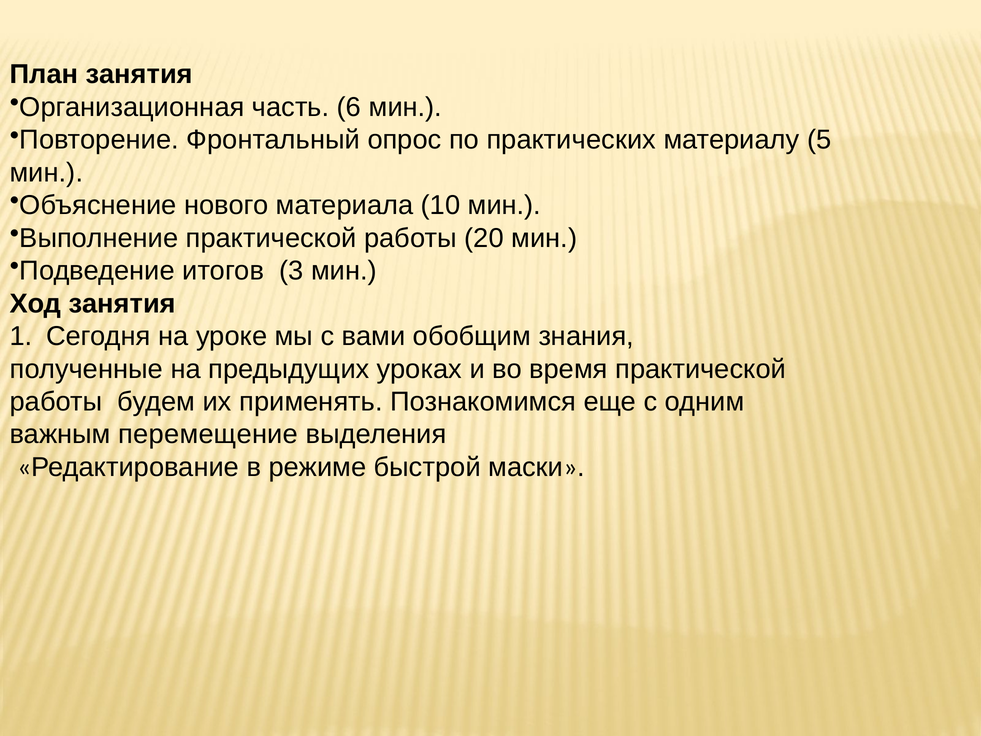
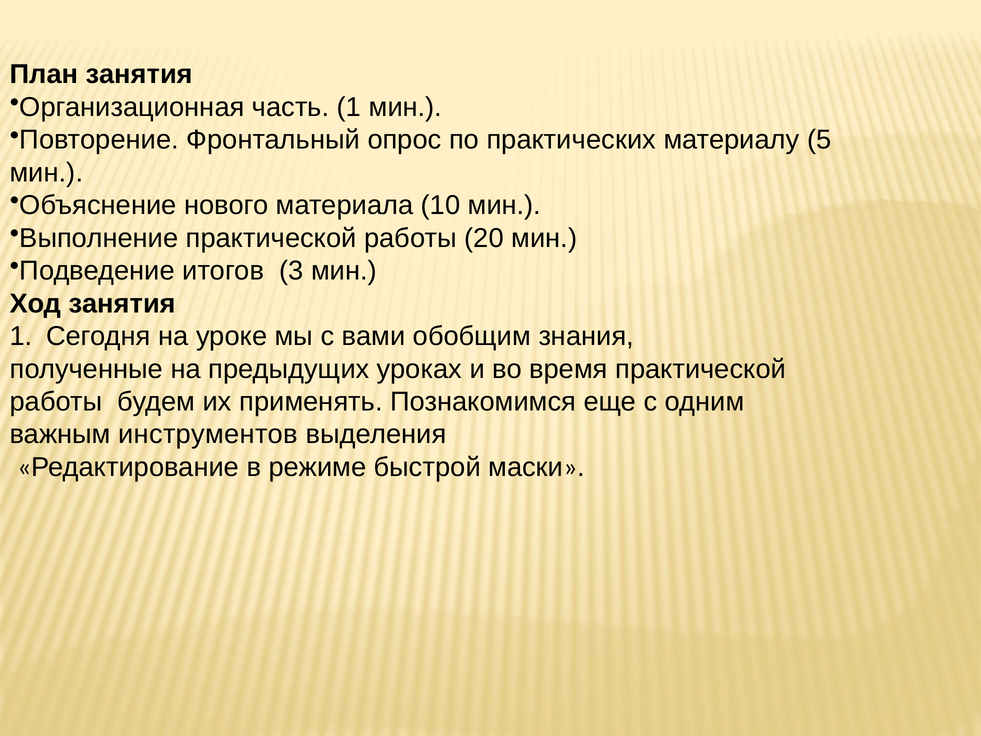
часть 6: 6 -> 1 (349, 107)
перемещение: перемещение -> инструментов (208, 434)
